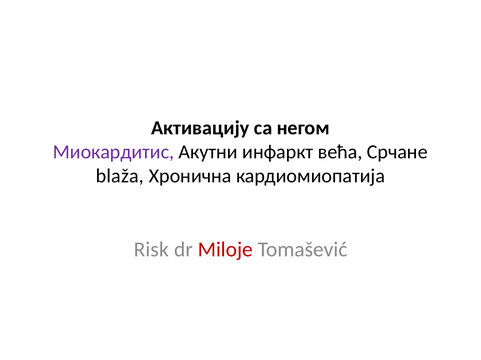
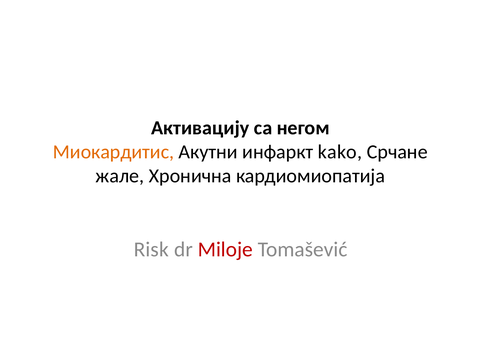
Миокардитис colour: purple -> orange (113, 152)
већа: већа -> kako (340, 152)
blaža: blaža -> жале (120, 176)
